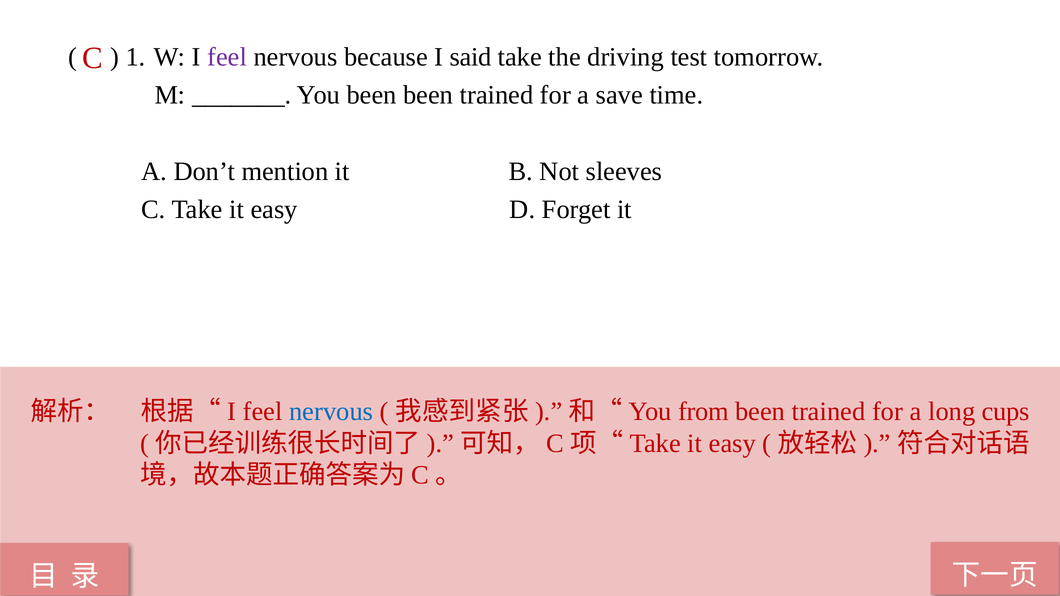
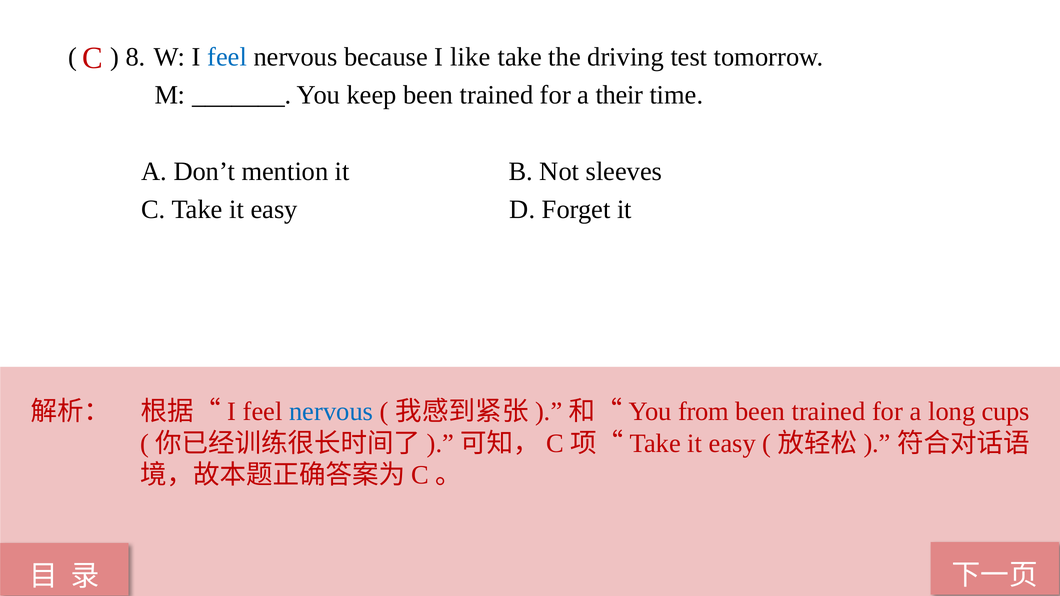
1: 1 -> 8 (136, 57)
feel colour: purple -> blue (227, 57)
said: said -> like (470, 57)
You been: been -> keep (372, 95)
save: save -> their (620, 95)
